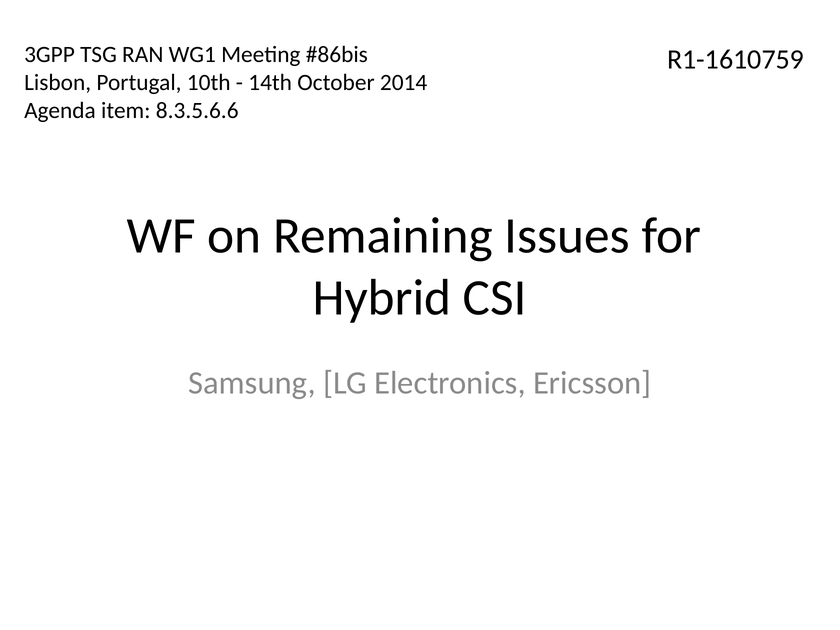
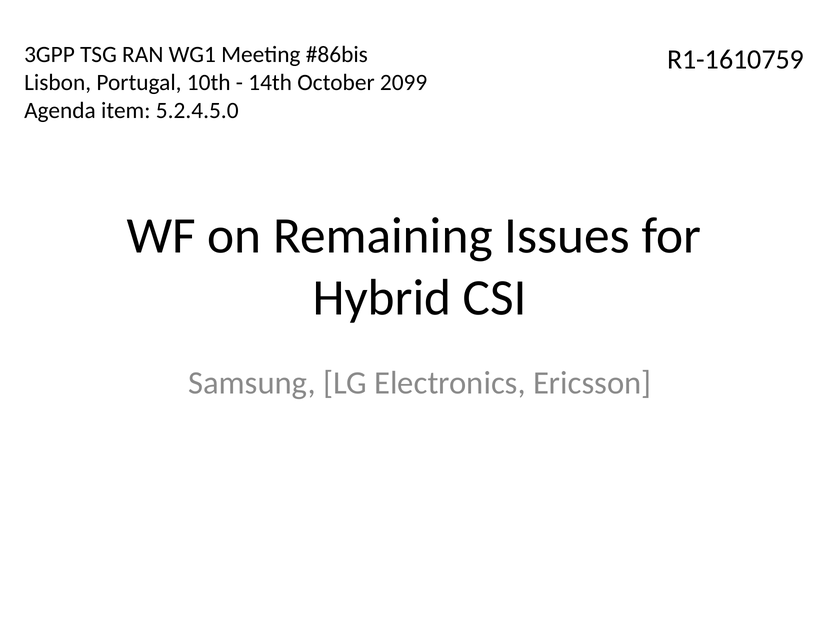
2014: 2014 -> 2099 (404, 83)
8.3.5.6.6: 8.3.5.6.6 -> 5.2.4.5.0 (197, 111)
